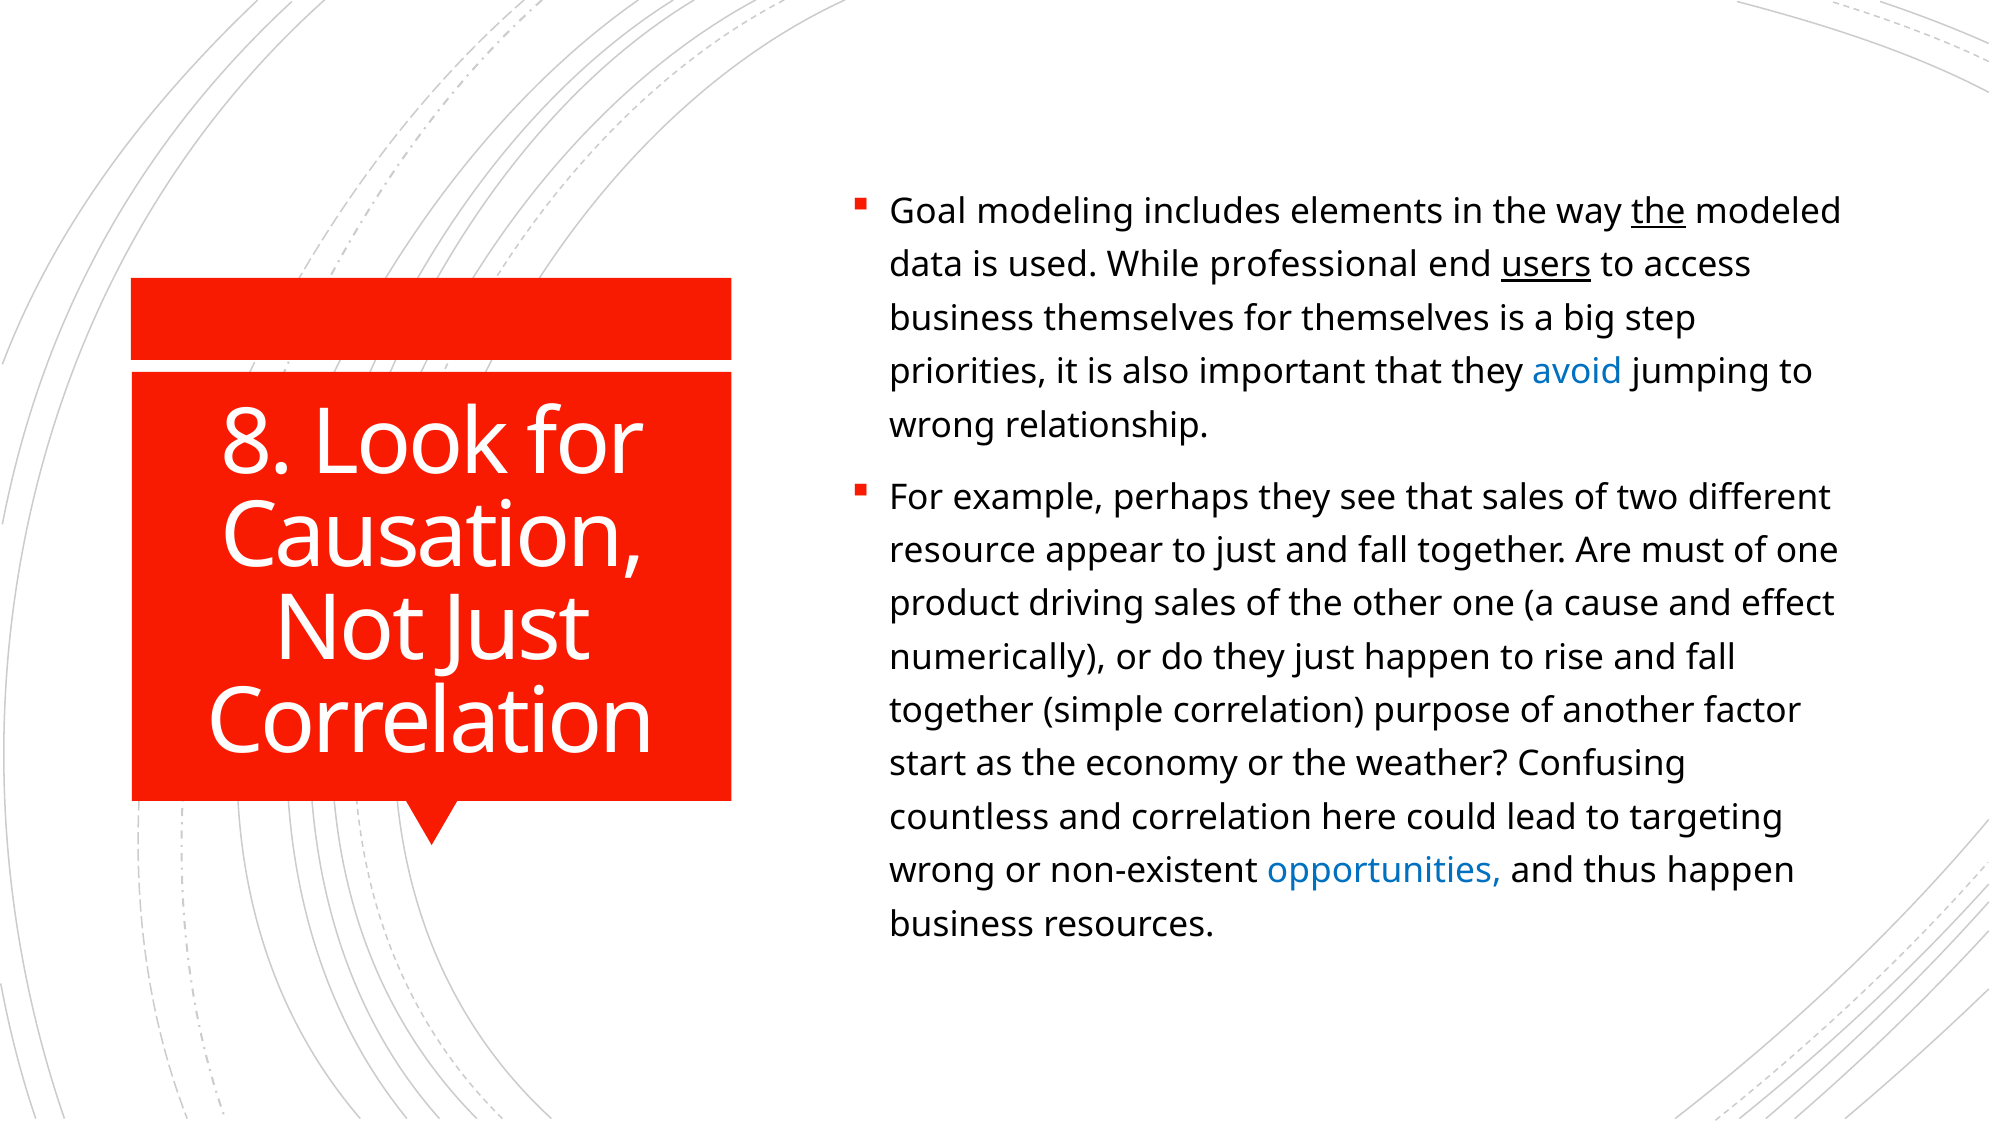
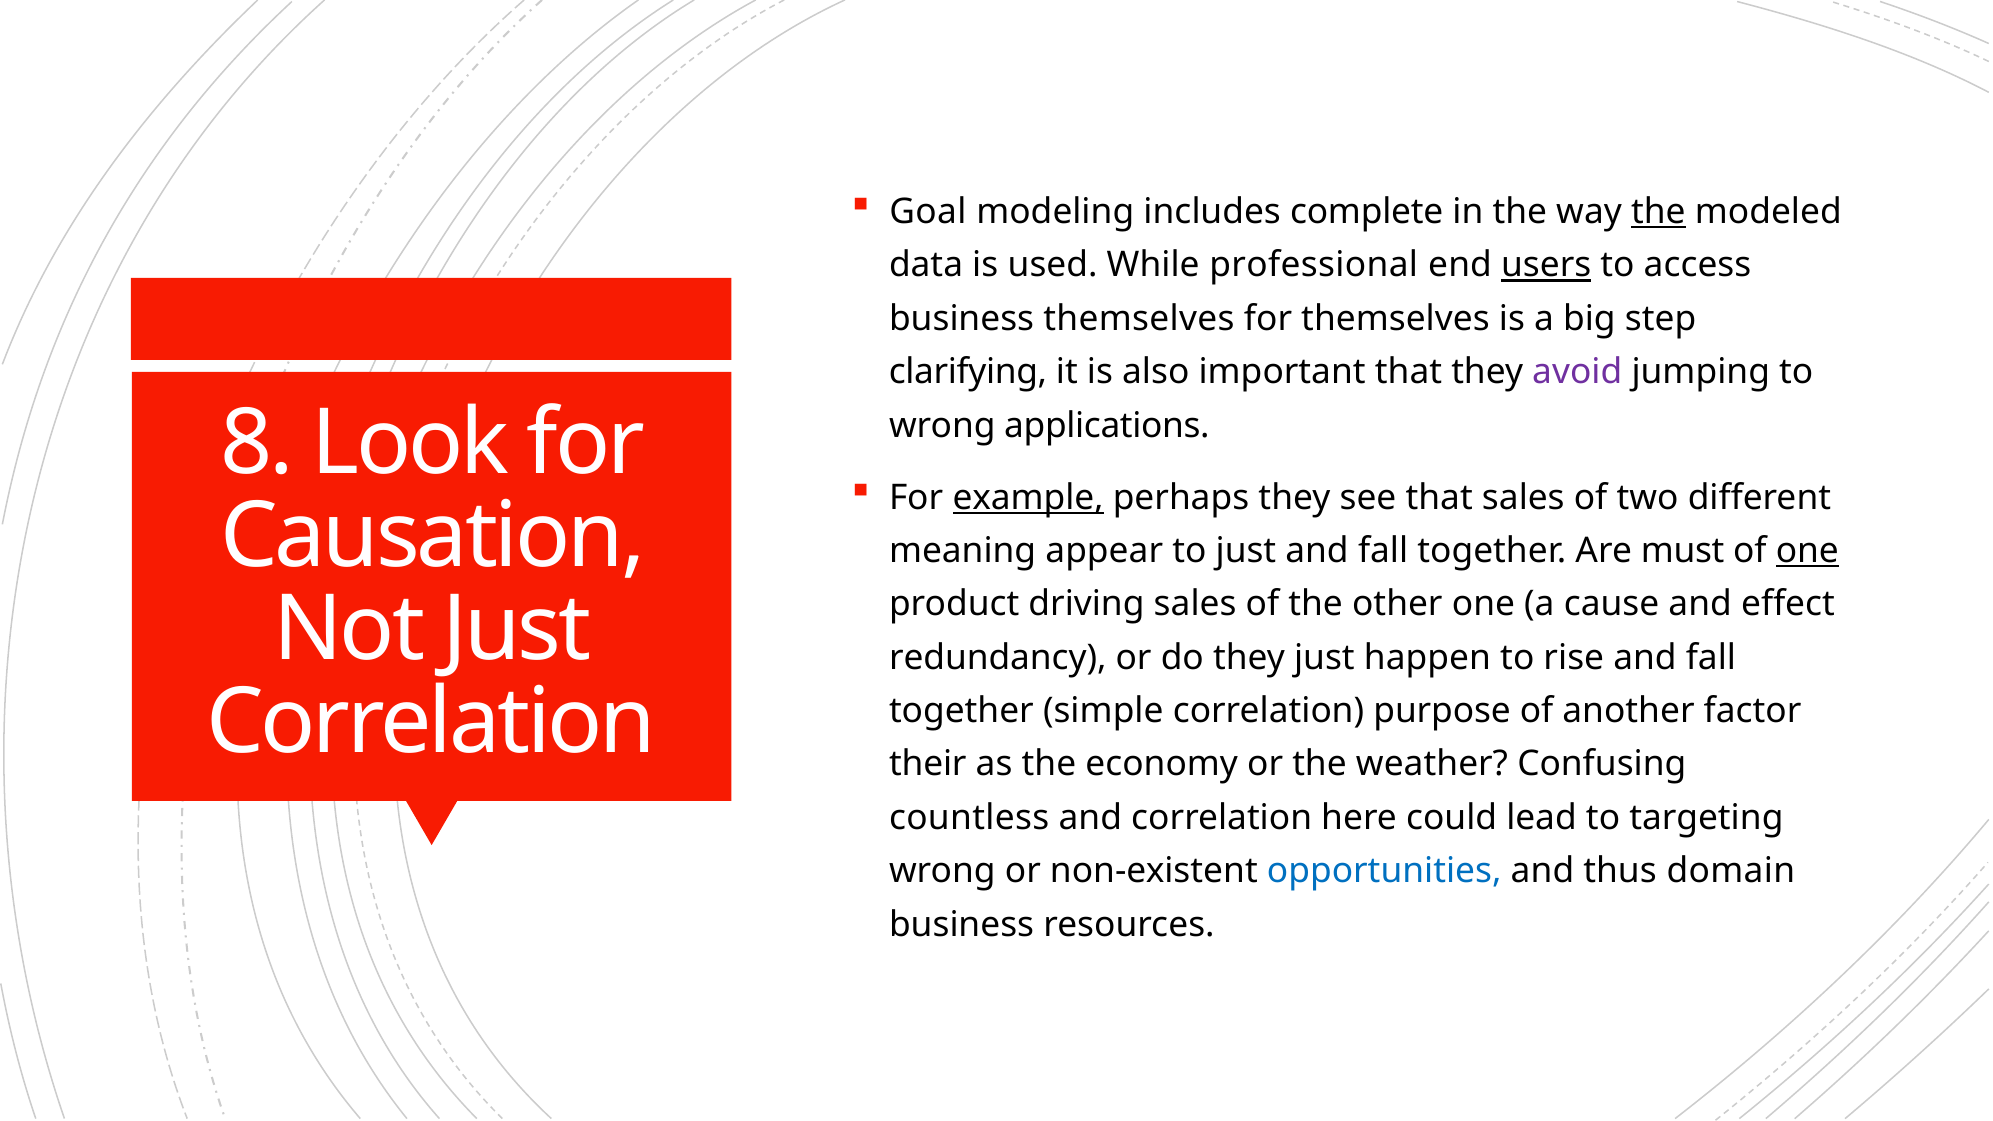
elements: elements -> complete (1367, 212)
priorities: priorities -> clarifying (968, 372)
avoid colour: blue -> purple (1577, 372)
relationship: relationship -> applications (1107, 425)
example underline: none -> present (1028, 498)
resource: resource -> meaning (963, 551)
one underline: none -> present (1807, 551)
numerically: numerically -> redundancy (998, 658)
start: start -> their (928, 764)
thus happen: happen -> domain (1731, 871)
